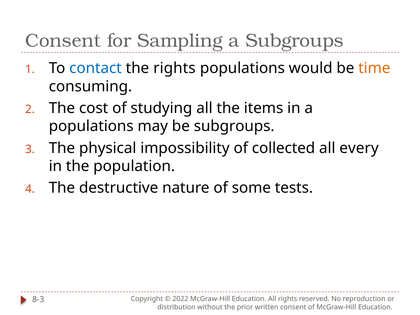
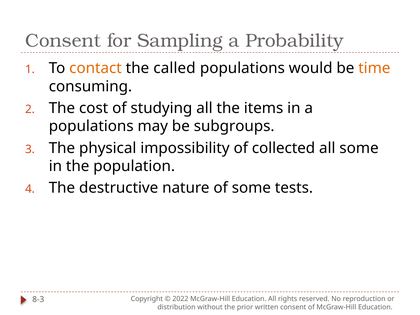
a Subgroups: Subgroups -> Probability (294, 41)
contact colour: blue -> orange (96, 68)
the rights: rights -> called (174, 68)
all every: every -> some (359, 148)
